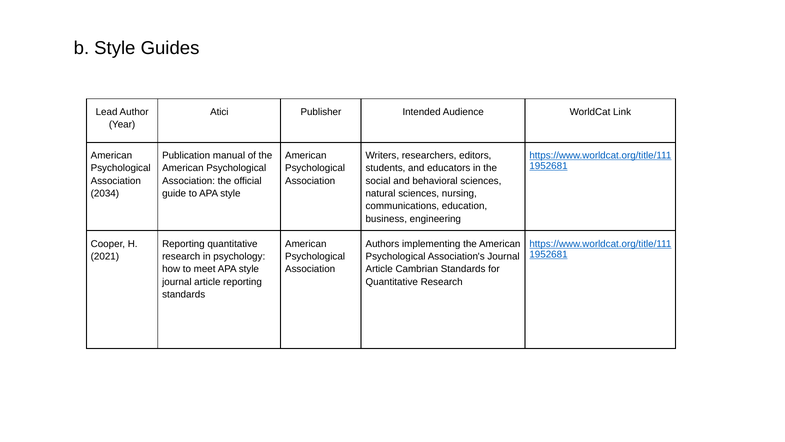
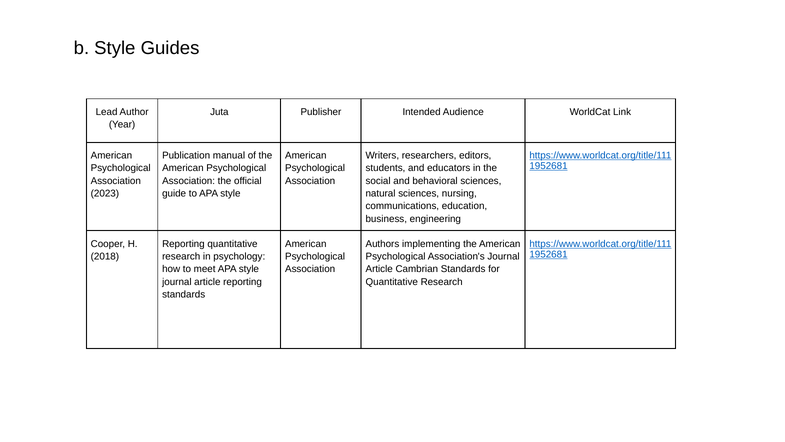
Atici: Atici -> Juta (219, 112)
2034: 2034 -> 2023 (105, 193)
2021: 2021 -> 2018 (105, 256)
